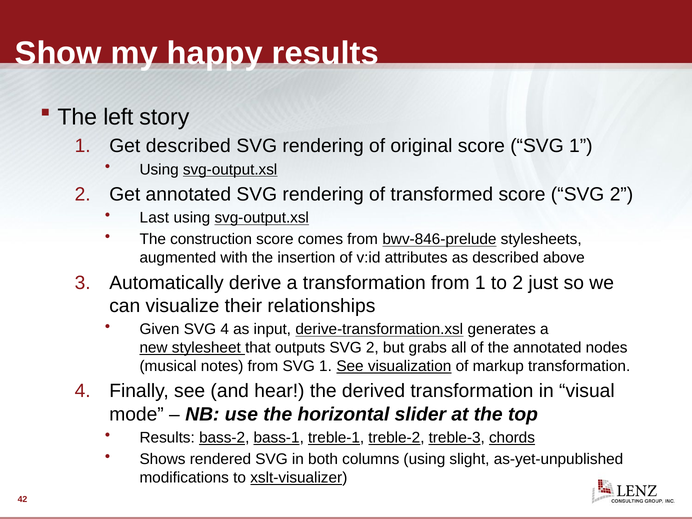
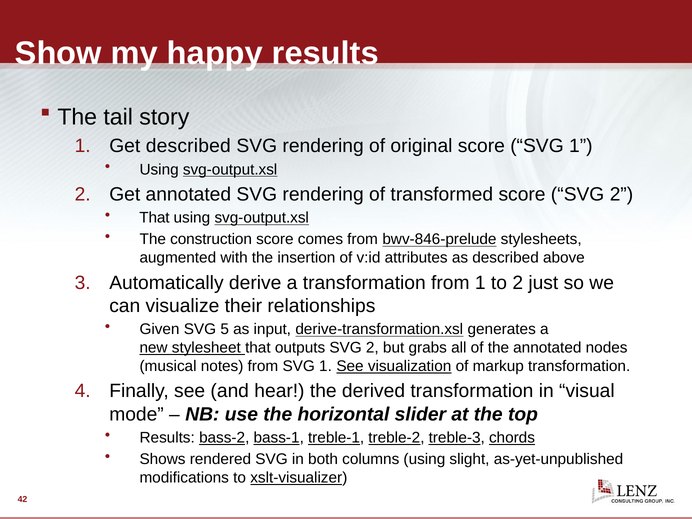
left: left -> tail (118, 117)
Last: Last -> That (154, 218)
SVG 4: 4 -> 5 (225, 329)
